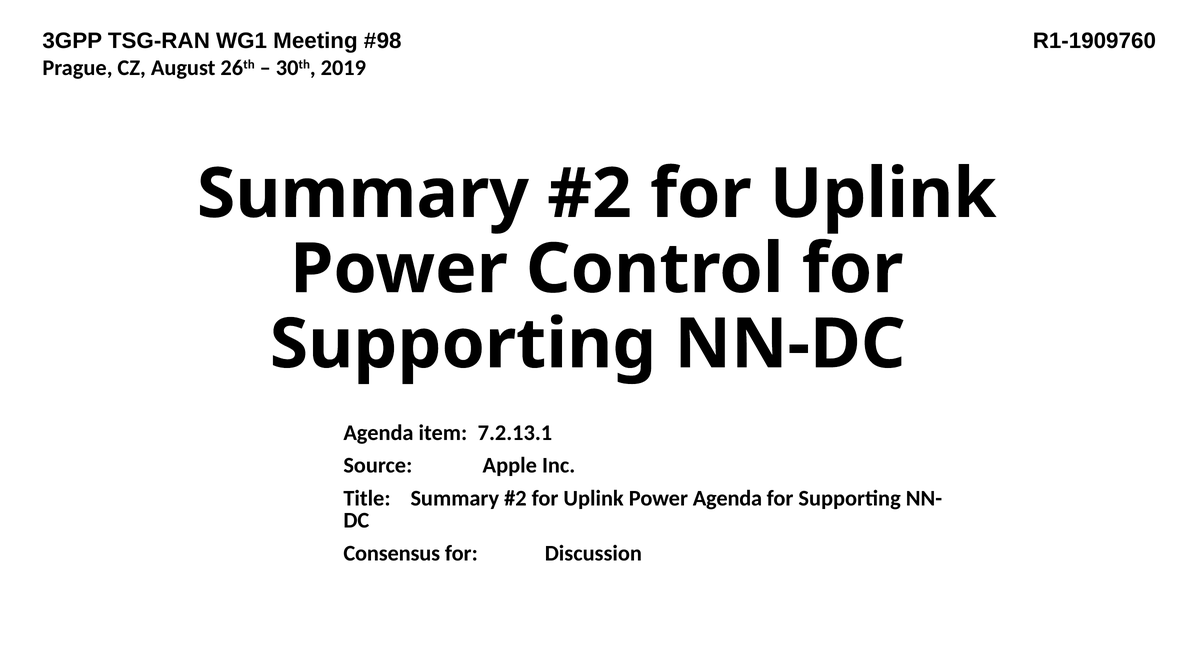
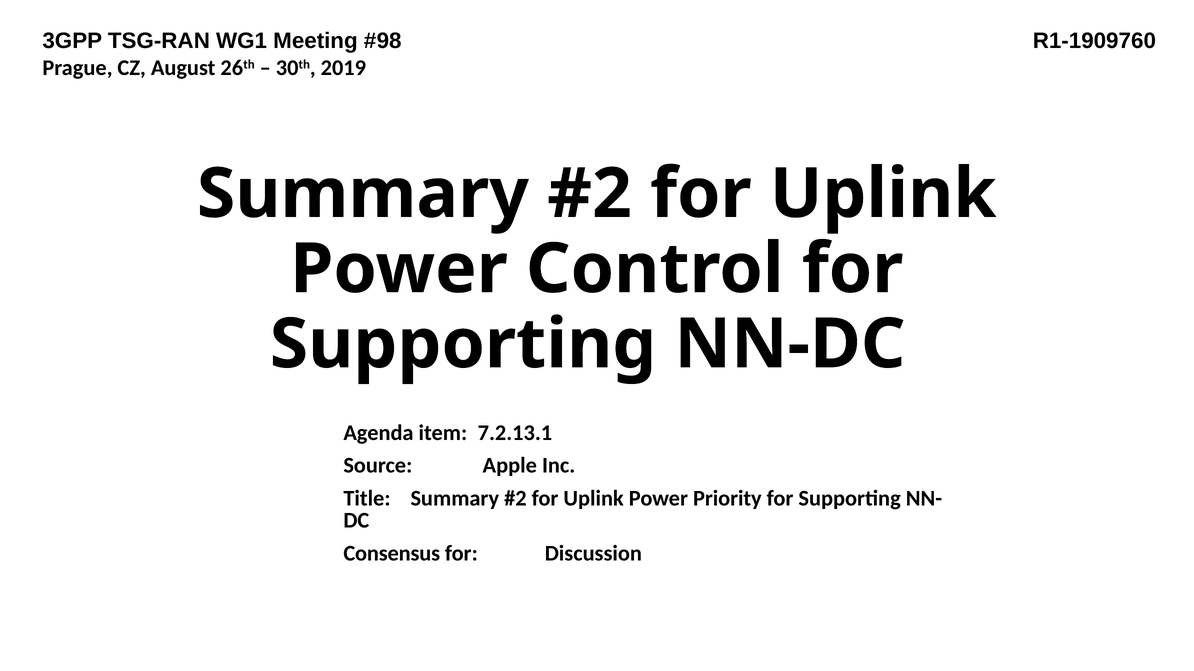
Power Agenda: Agenda -> Priority (727, 499)
